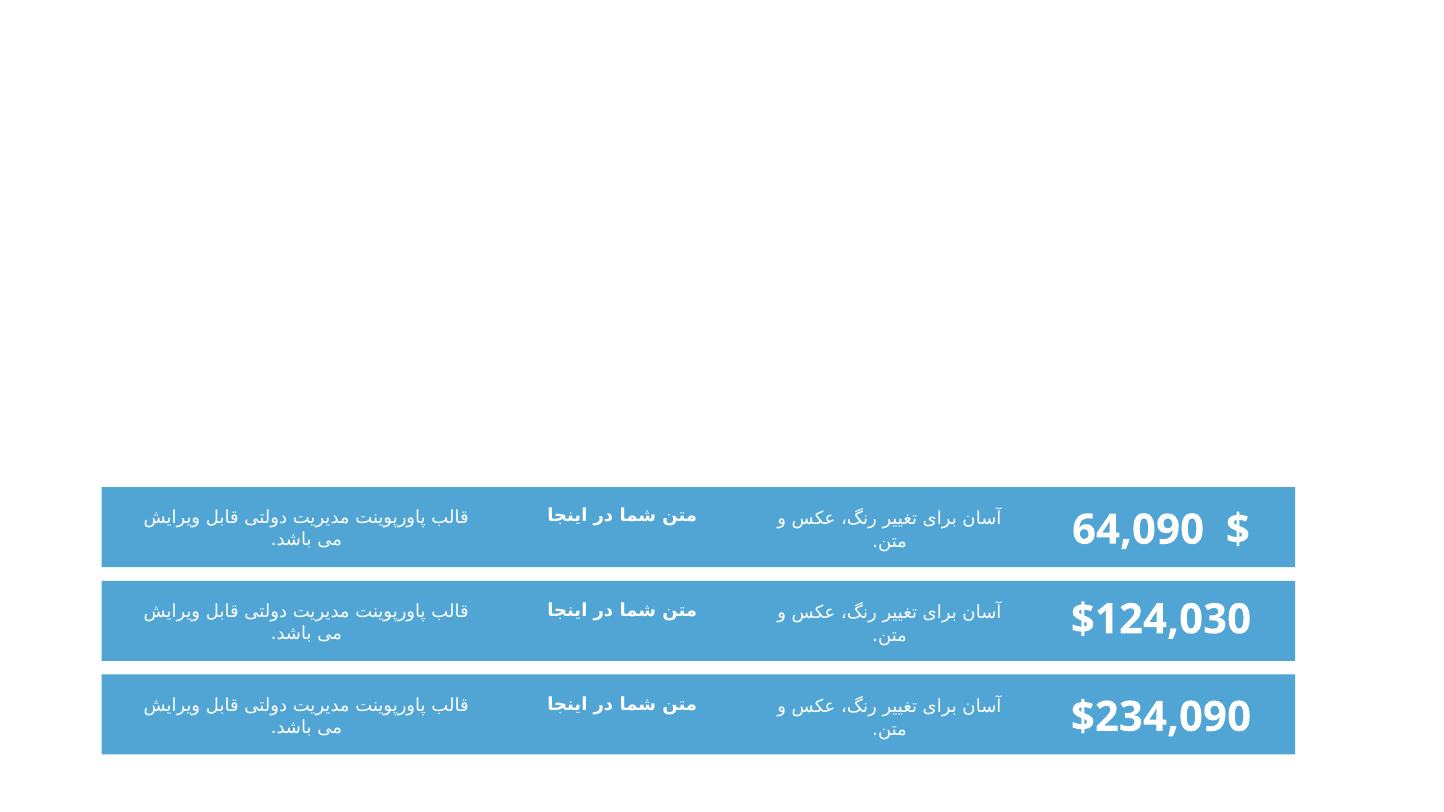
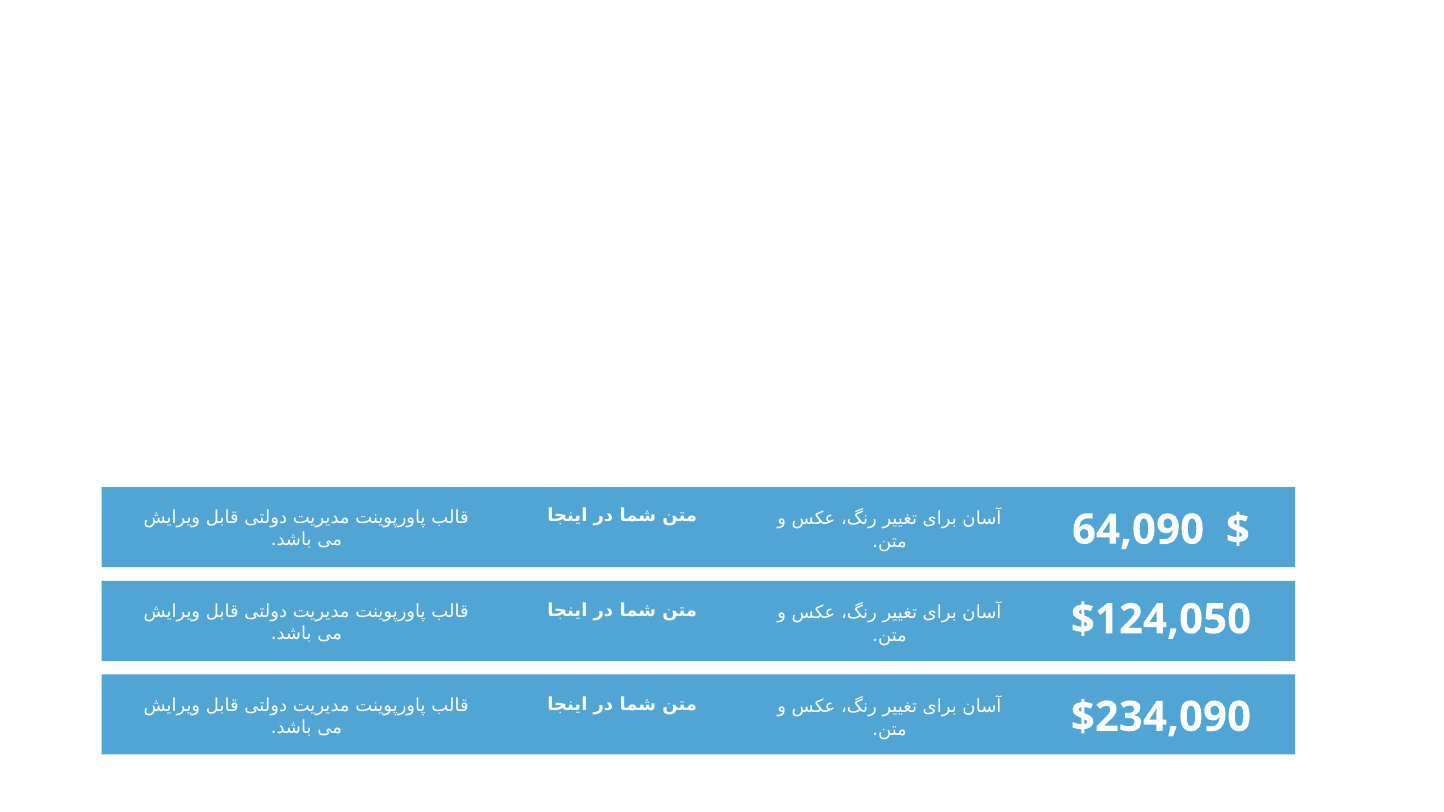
$124,030: $124,030 -> $124,050 (1161, 620)
